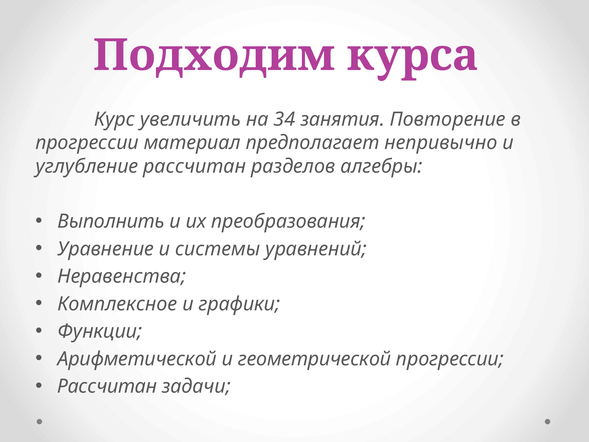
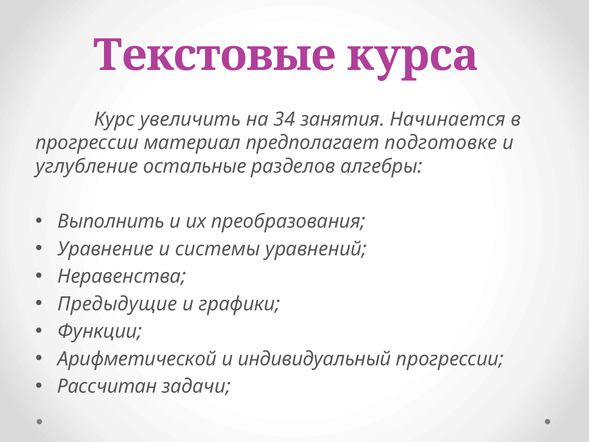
Подходим: Подходим -> Текстовые (214, 55)
Повторение: Повторение -> Начинается (448, 119)
непривычно: непривычно -> подготовке (441, 143)
углубление рассчитан: рассчитан -> остальные (195, 166)
Комплексное: Комплексное -> Предыдущие (117, 304)
геометрической: геометрической -> индивидуальный (314, 359)
